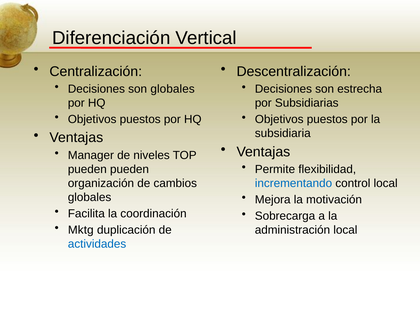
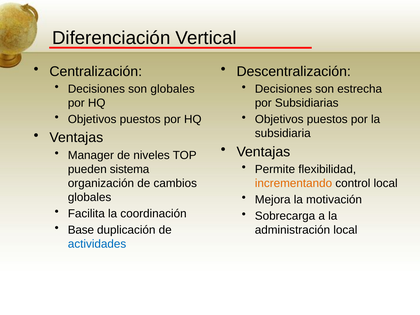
pueden pueden: pueden -> sistema (130, 169)
incrementando colour: blue -> orange (293, 183)
Mktg: Mktg -> Base (81, 230)
